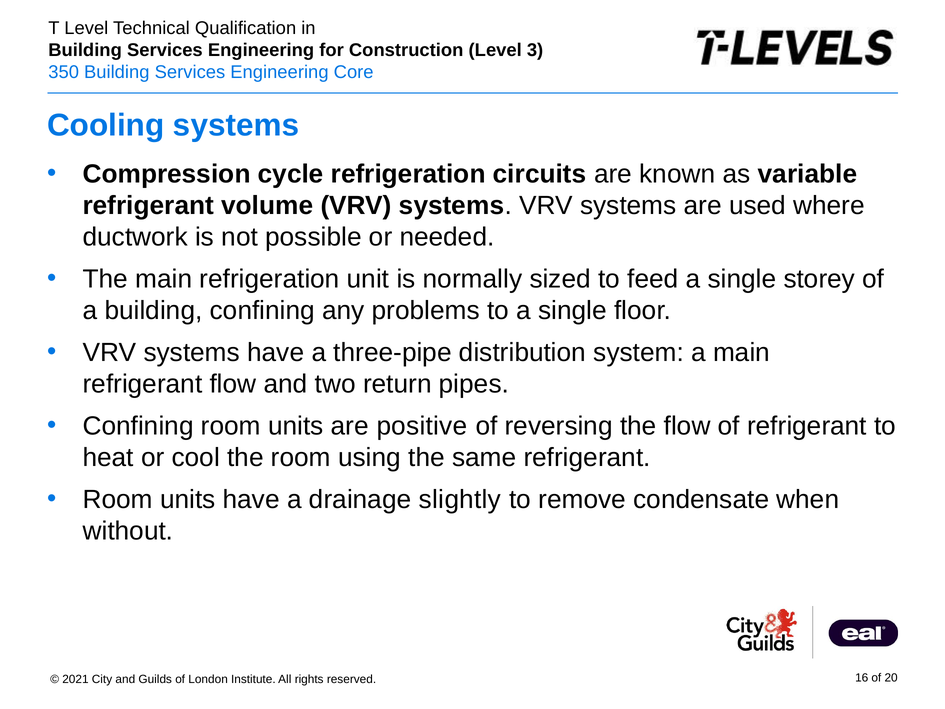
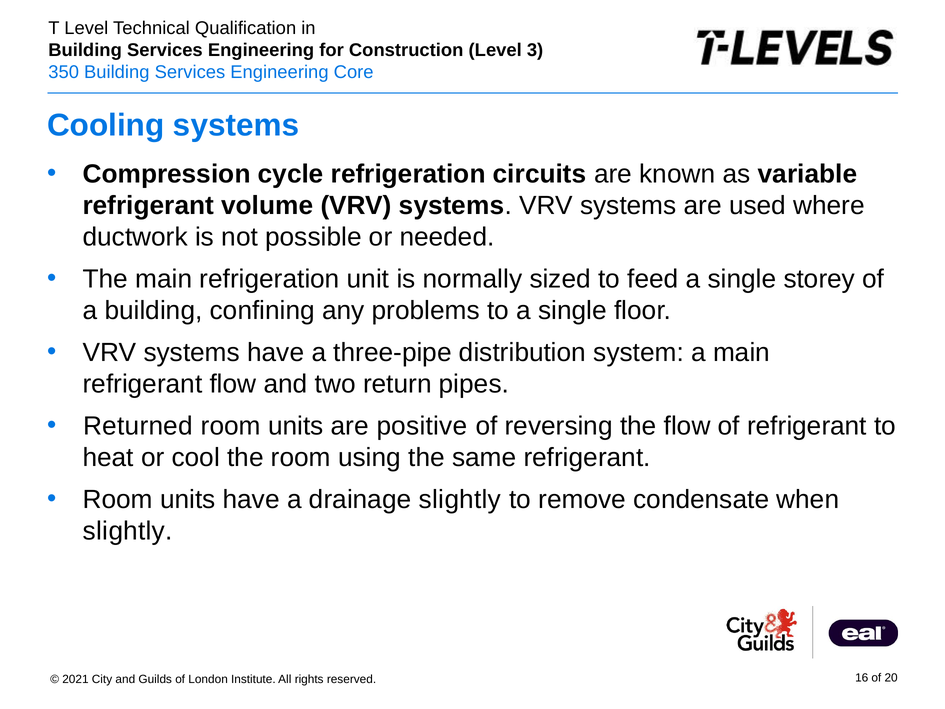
Confining: Confining -> Returned (138, 426)
without: without -> slightly (128, 531)
